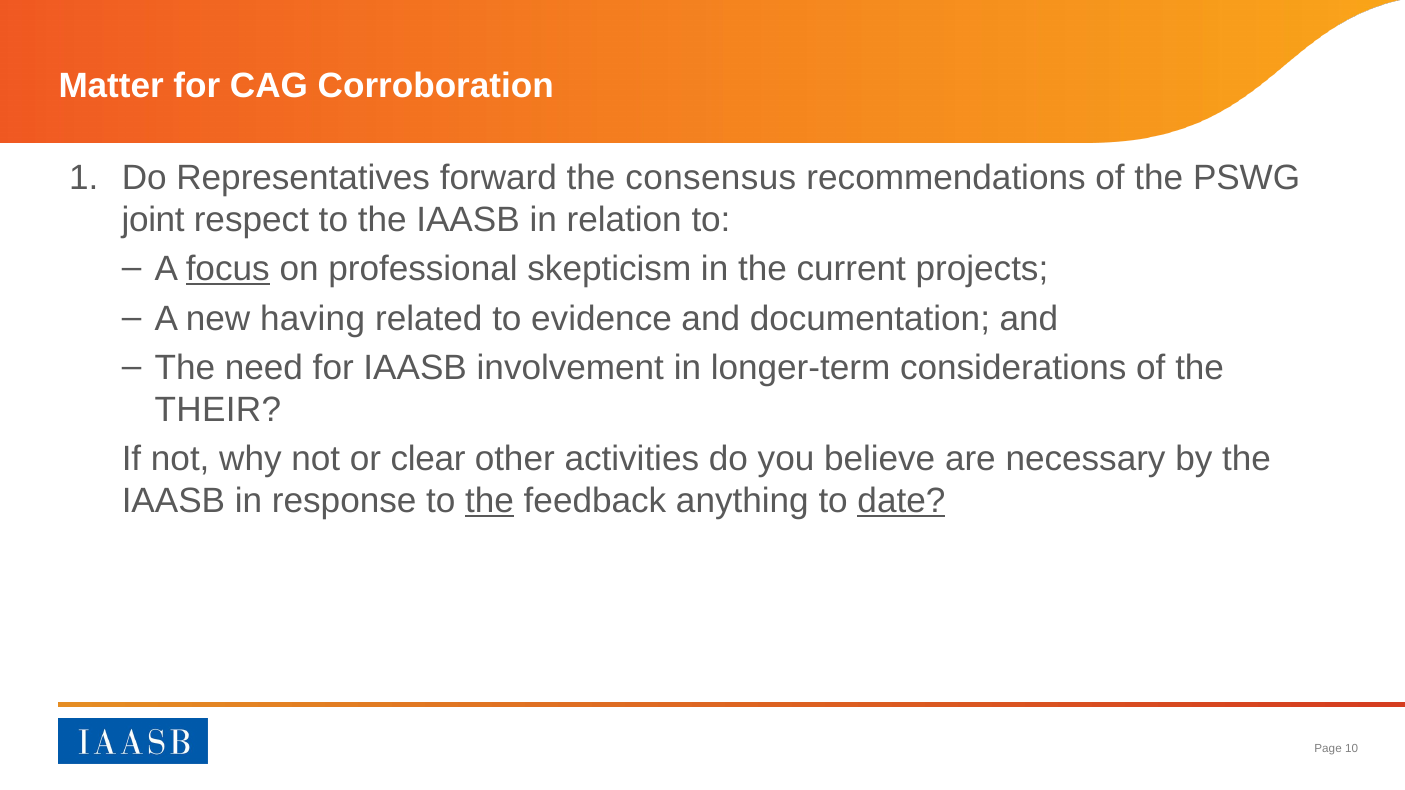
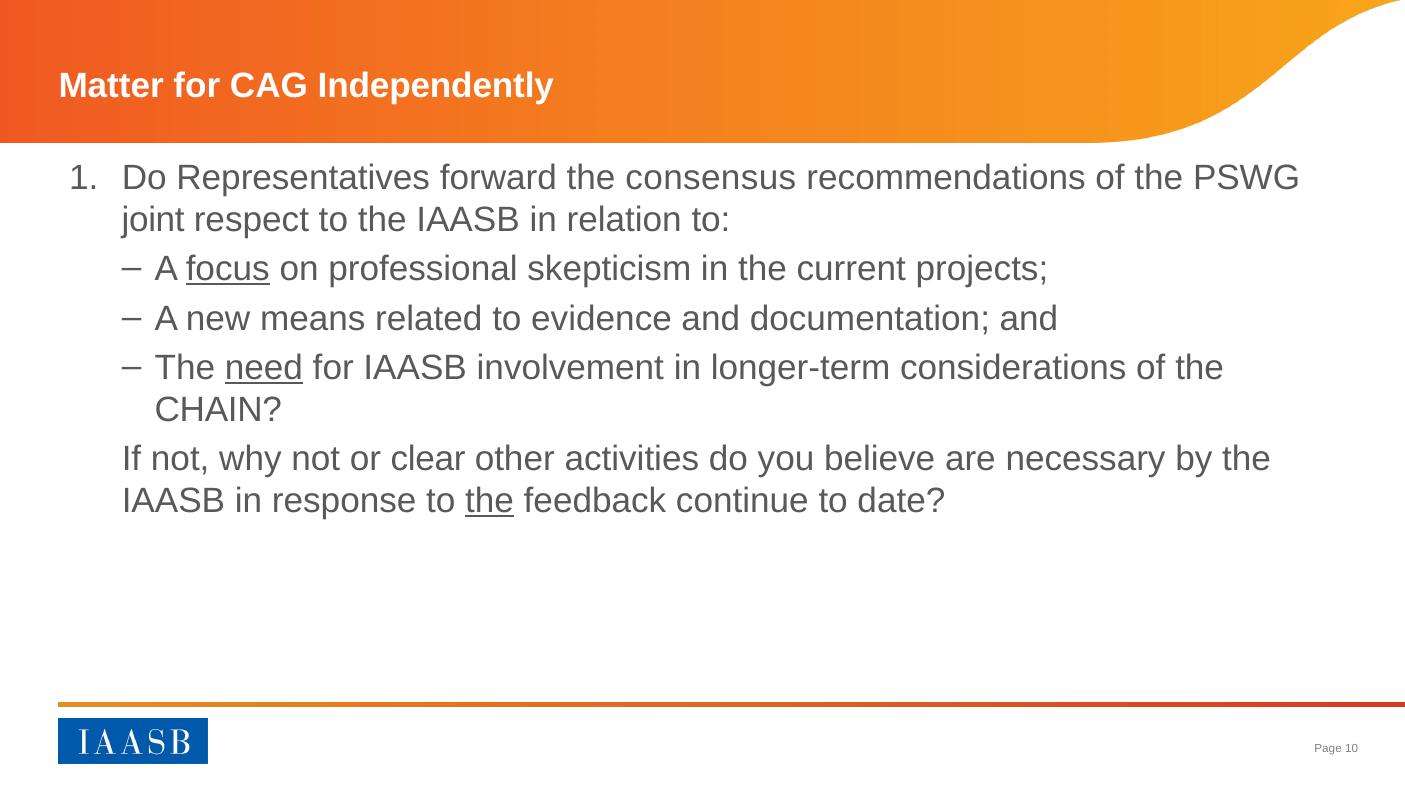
Corroboration: Corroboration -> Independently (436, 86)
having: having -> means (313, 319)
need underline: none -> present (264, 368)
THEIR: THEIR -> CHAIN (218, 410)
anything: anything -> continue (742, 501)
date underline: present -> none (901, 501)
